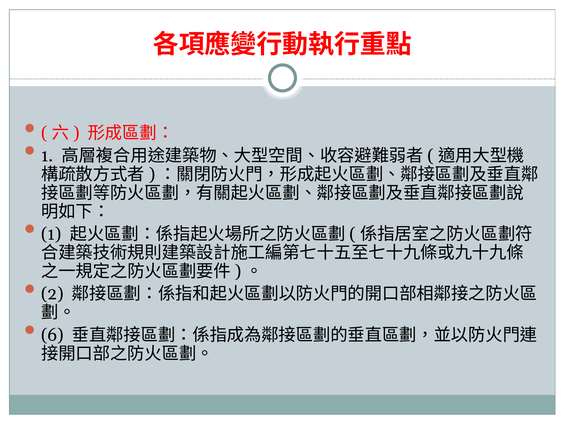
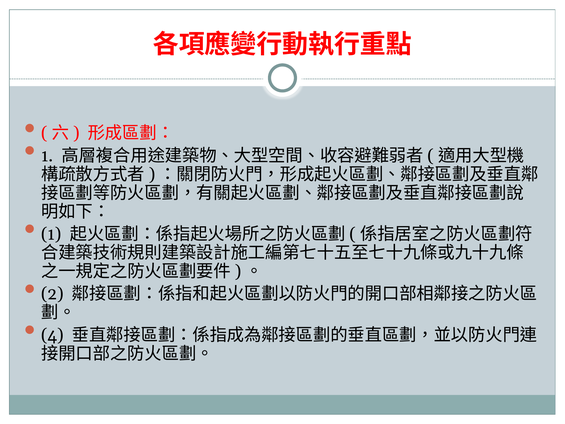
6: 6 -> 4 (52, 335)
